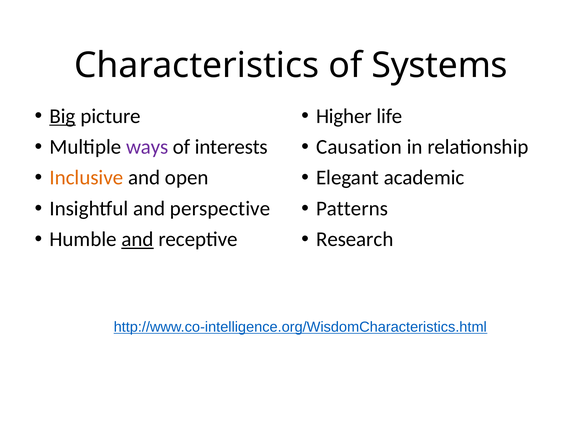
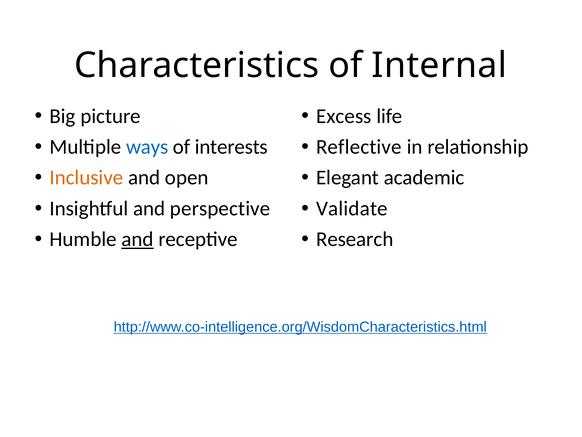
Systems: Systems -> Internal (439, 65)
Big underline: present -> none (63, 116)
Higher: Higher -> Excess (344, 116)
ways colour: purple -> blue (147, 147)
Causation: Causation -> Reflective (359, 147)
Patterns: Patterns -> Validate (352, 208)
